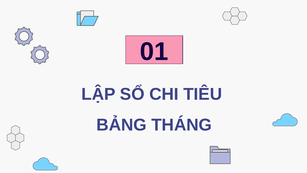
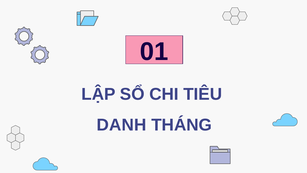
BẢNG: BẢNG -> DANH (121, 125)
